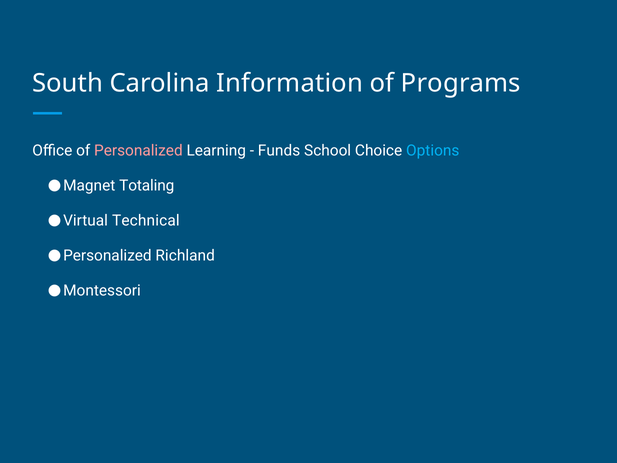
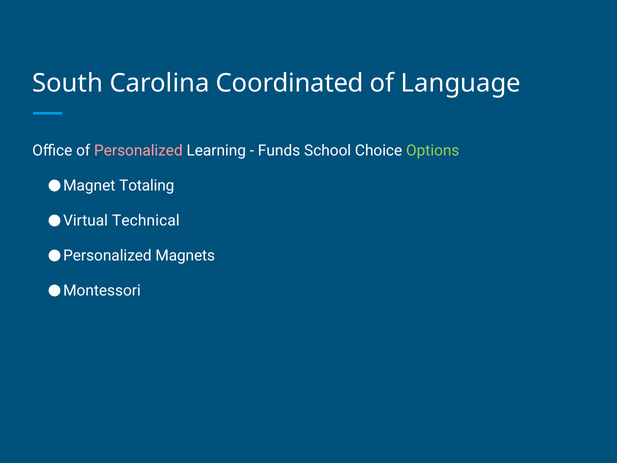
Information: Information -> Coordinated (290, 83)
Programs: Programs -> Language (461, 83)
Options colour: light blue -> light green (433, 151)
Richland: Richland -> Magnets (185, 255)
